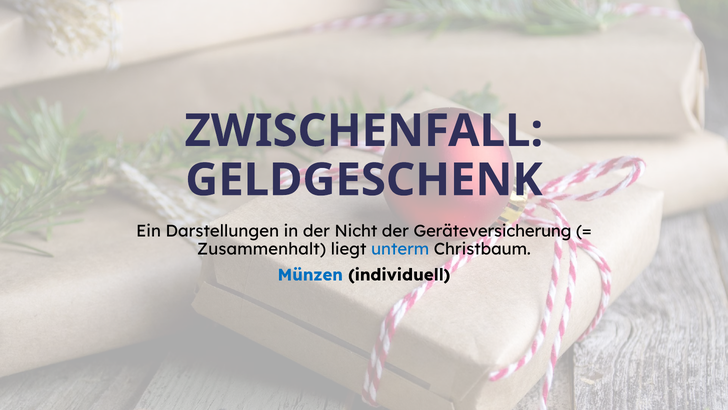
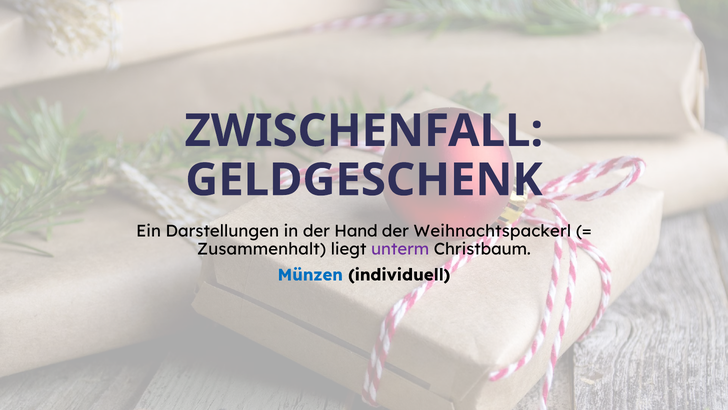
Nicht: Nicht -> Hand (356, 231)
Geräteversicherung: Geräteversicherung -> Weihnachtspackerl (492, 231)
unterm colour: blue -> purple (400, 249)
